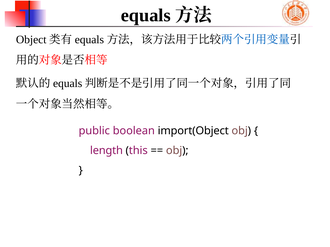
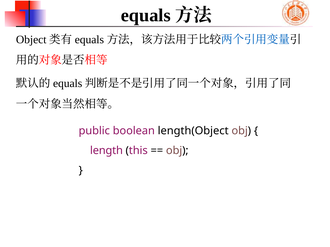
import(Object: import(Object -> length(Object (193, 131)
